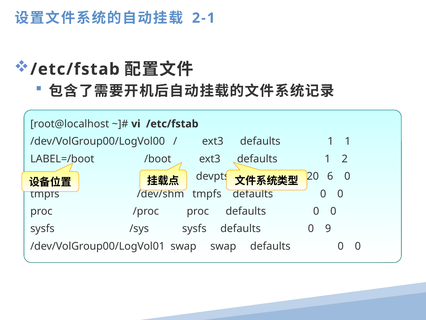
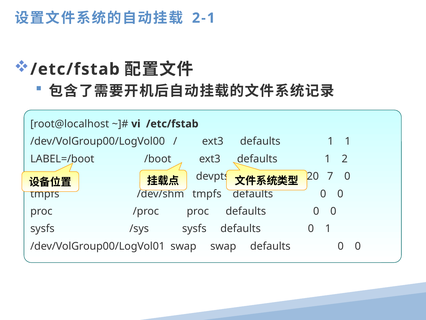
6: 6 -> 7 (330, 176)
0 9: 9 -> 1 (328, 228)
